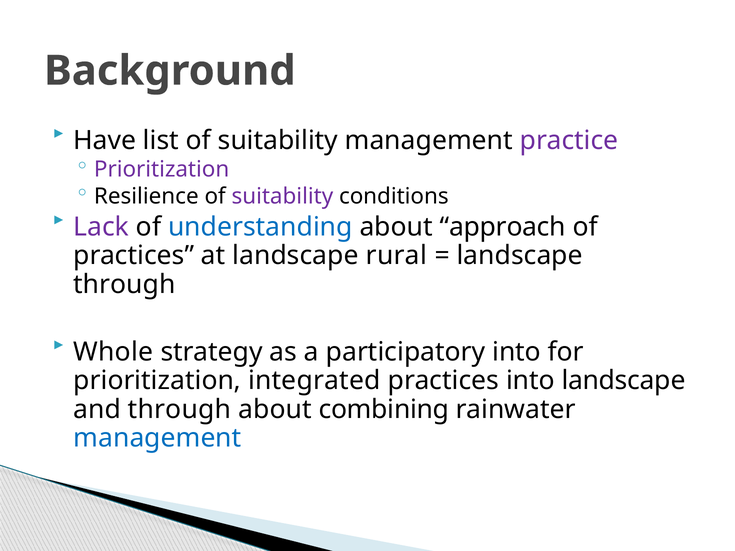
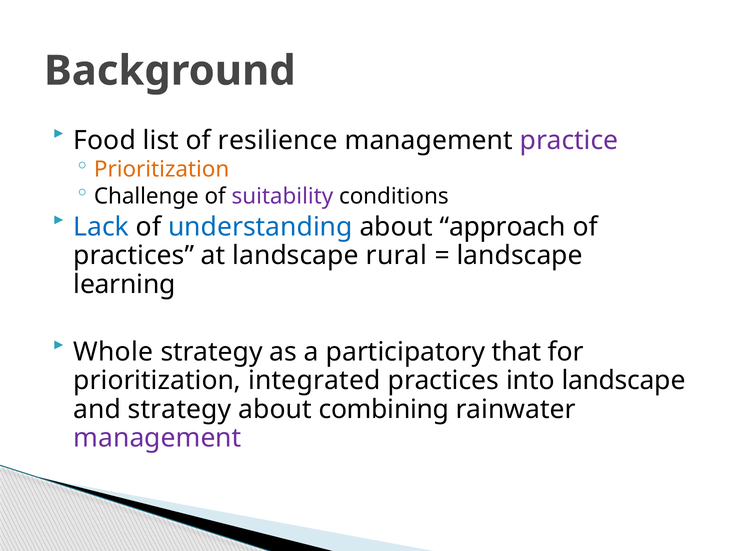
Have: Have -> Food (105, 140)
list of suitability: suitability -> resilience (278, 140)
Prioritization colour: purple -> orange (162, 169)
Resilience: Resilience -> Challenge (146, 197)
Lack colour: purple -> blue (101, 227)
through: through -> learning (124, 284)
participatory into: into -> that (517, 352)
and through: through -> strategy (180, 410)
management colour: blue -> purple (157, 438)
